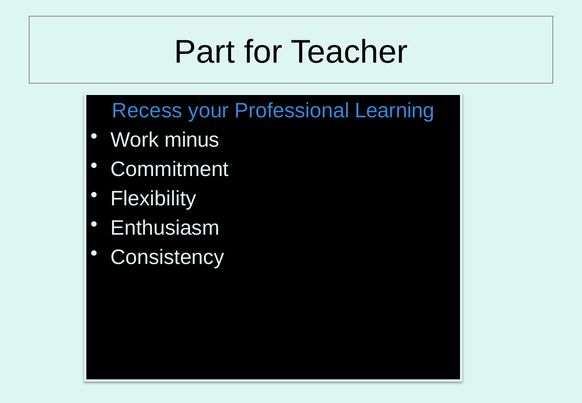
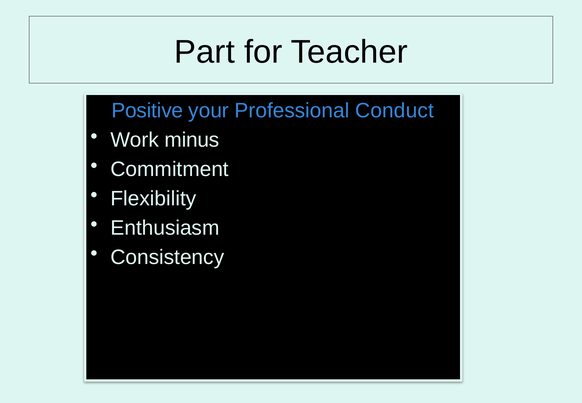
Recess: Recess -> Positive (147, 111)
Learning: Learning -> Conduct (394, 111)
